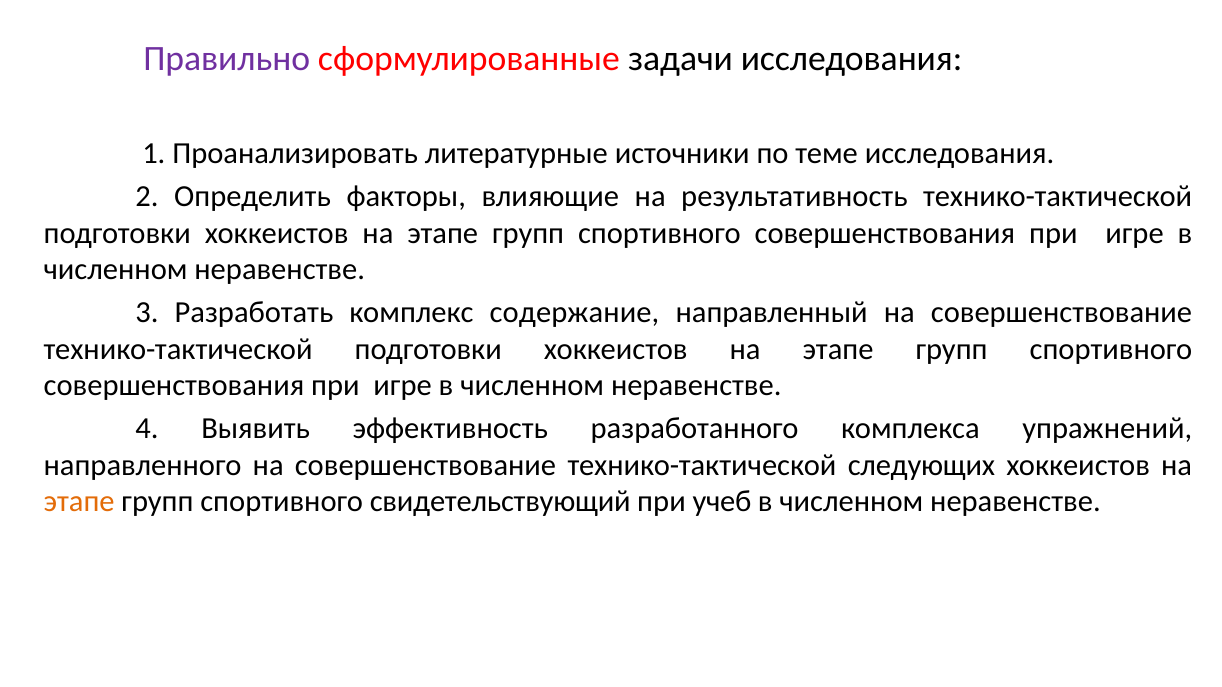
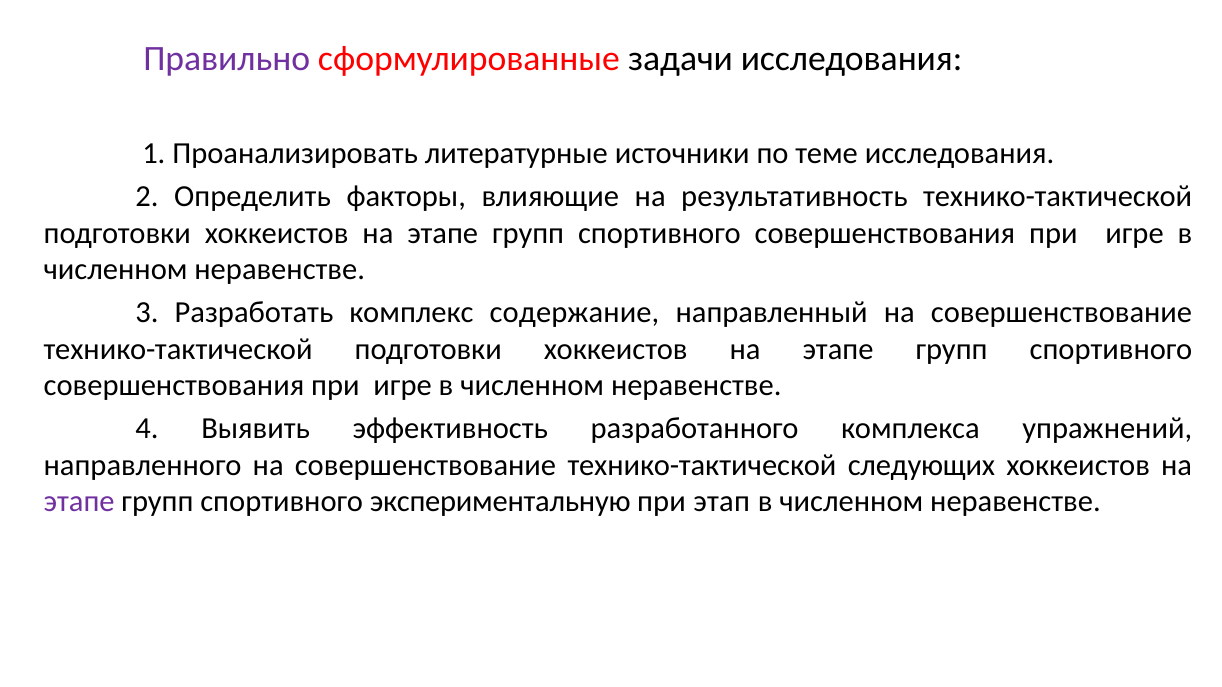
этапе colour: orange -> purple (79, 502)
свидетельствующий: свидетельствующий -> экспериментальную (500, 502)
учеб: учеб -> этап (722, 502)
